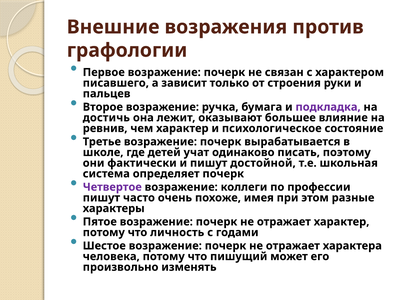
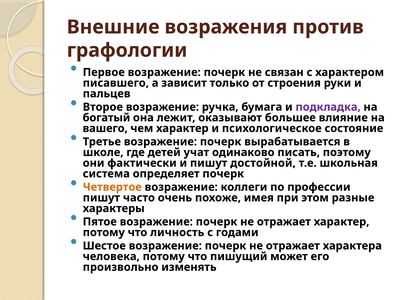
достичь: достичь -> богатый (106, 118)
ревнив: ревнив -> вашего (105, 128)
Четвертое colour: purple -> orange (112, 187)
